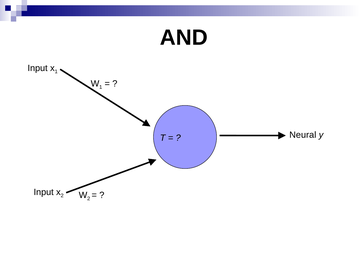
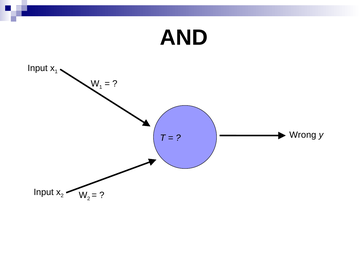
Neural: Neural -> Wrong (303, 135)
